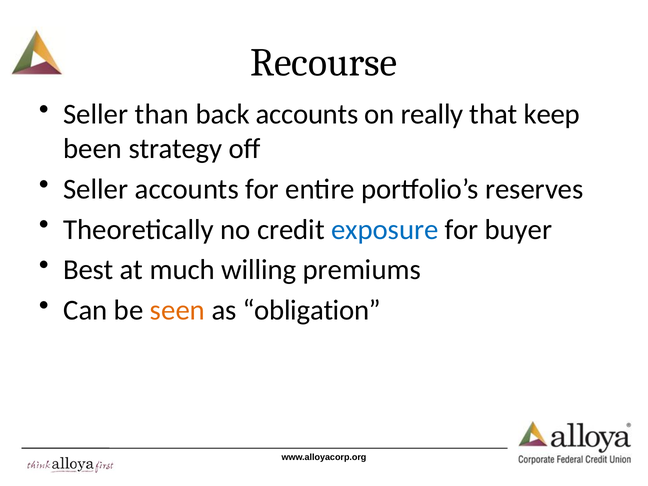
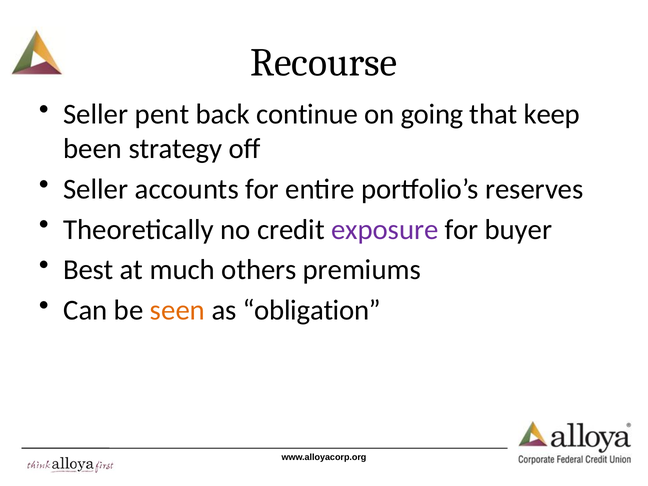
than: than -> pent (162, 114)
back accounts: accounts -> continue (307, 114)
really: really -> going (432, 114)
exposure colour: blue -> purple (385, 230)
willing: willing -> others (259, 270)
